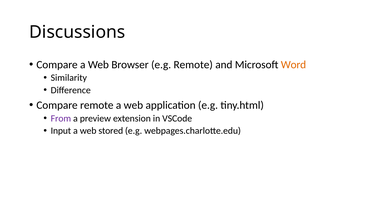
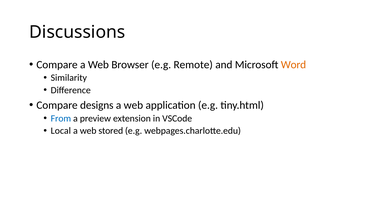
Compare remote: remote -> designs (97, 105)
From colour: purple -> blue (61, 119)
Input: Input -> Local (61, 131)
